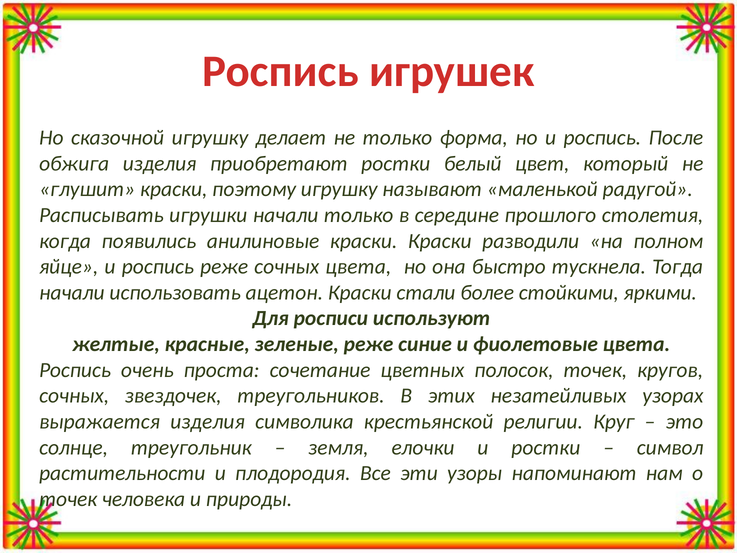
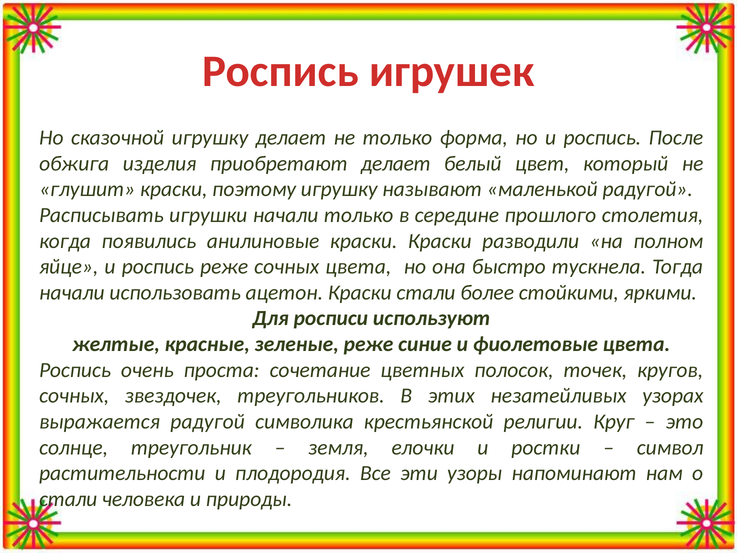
приобретают ростки: ростки -> делает (396, 163)
выражается изделия: изделия -> радугой (208, 421)
точек: точек -> стали (68, 499)
